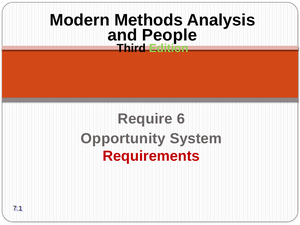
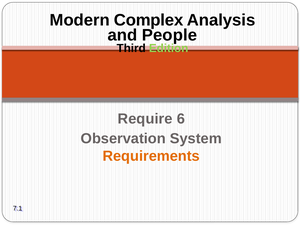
Methods: Methods -> Complex (149, 20)
Opportunity: Opportunity -> Observation (123, 139)
Requirements colour: red -> orange (151, 156)
